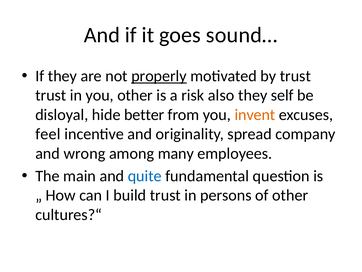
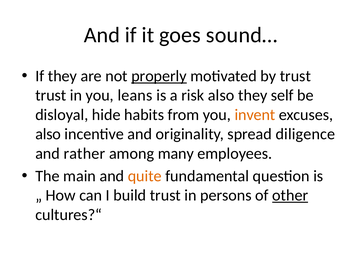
you other: other -> leans (135, 95)
better: better -> habits (144, 115)
feel: feel -> also (48, 134)
company: company -> diligence (305, 134)
wrong: wrong -> rather (84, 153)
quite colour: blue -> orange (145, 176)
other underline: none -> present (290, 195)
